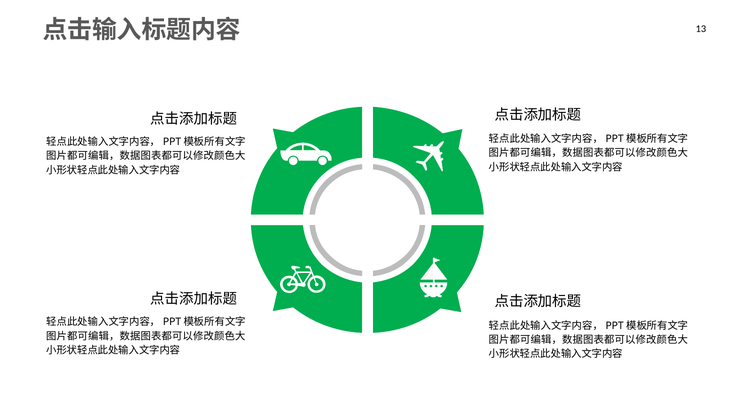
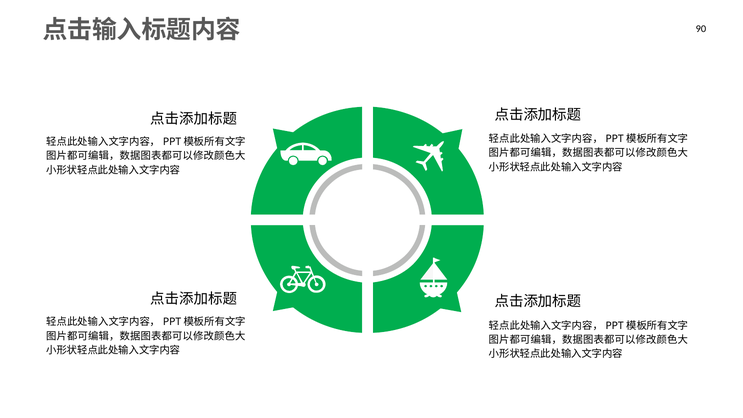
13: 13 -> 90 (701, 29)
